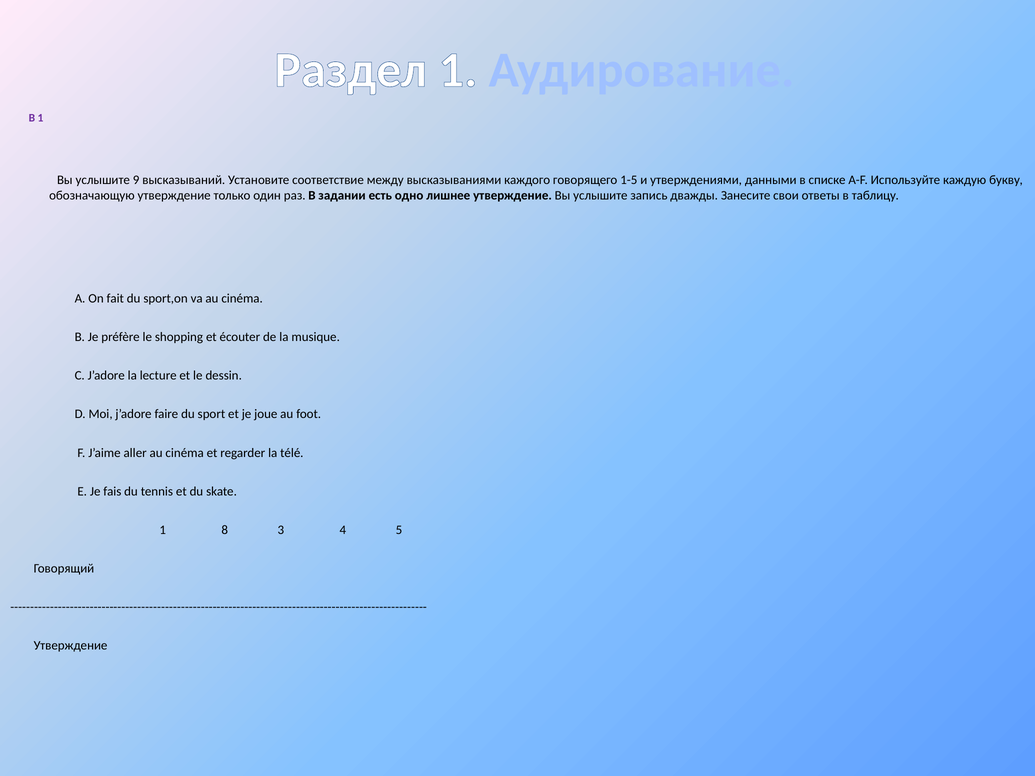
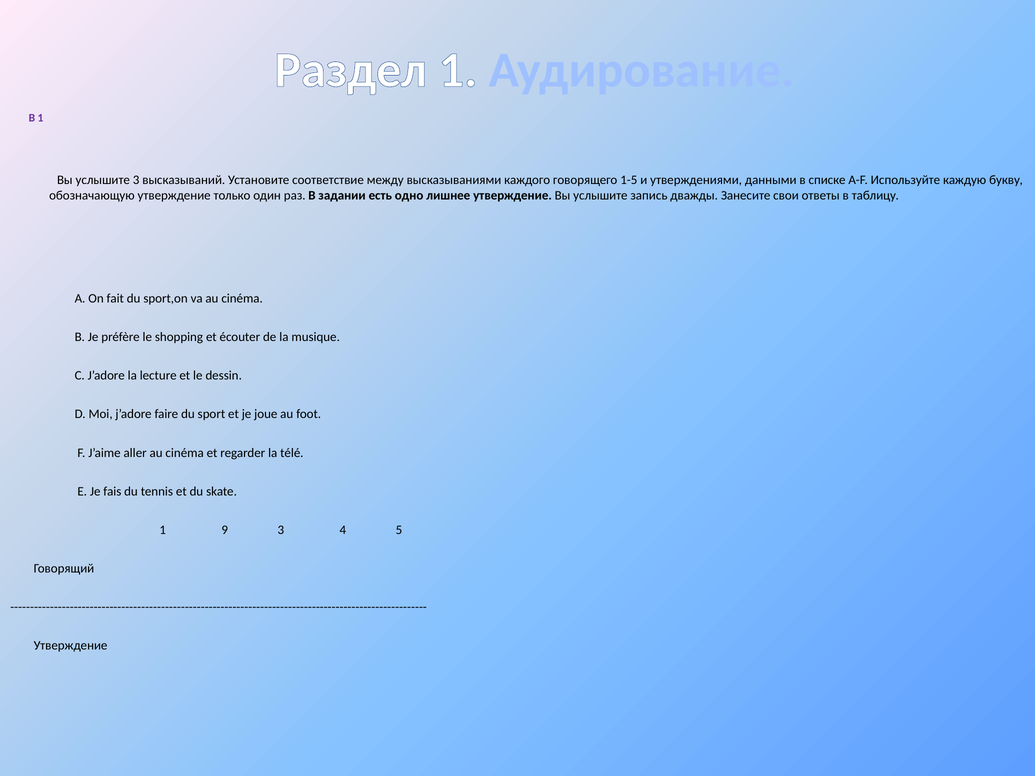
услышите 9: 9 -> 3 (136, 180)
8: 8 -> 9 (225, 530)
